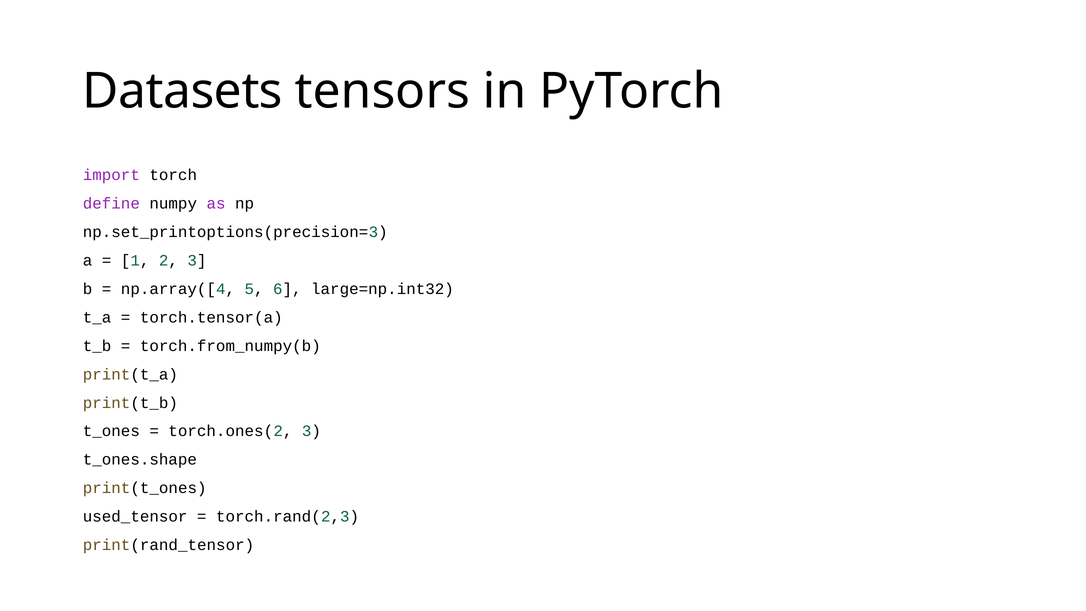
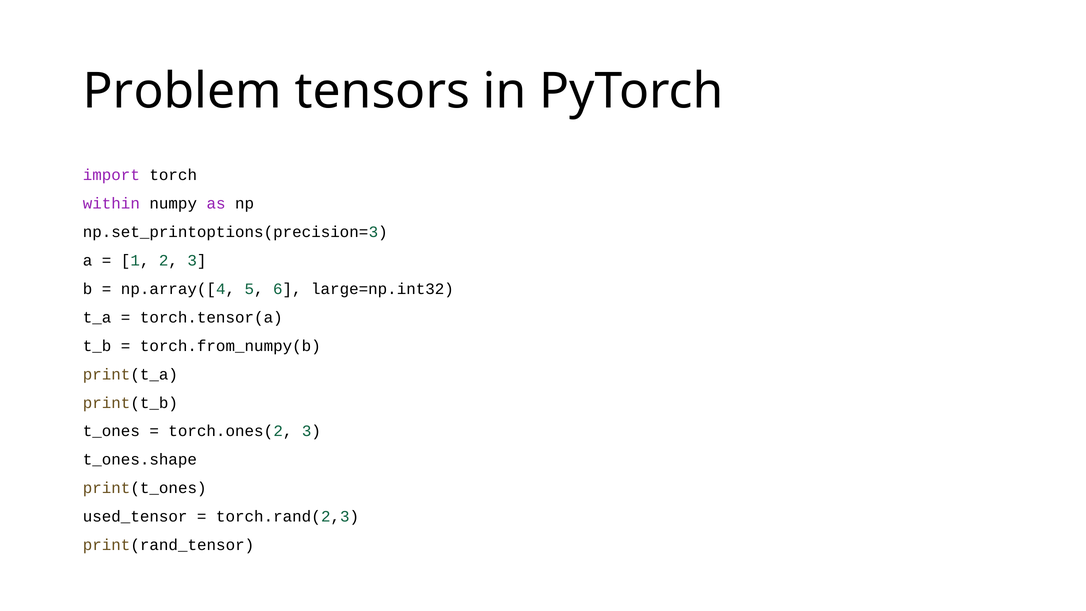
Datasets: Datasets -> Problem (182, 91)
define: define -> within (111, 204)
